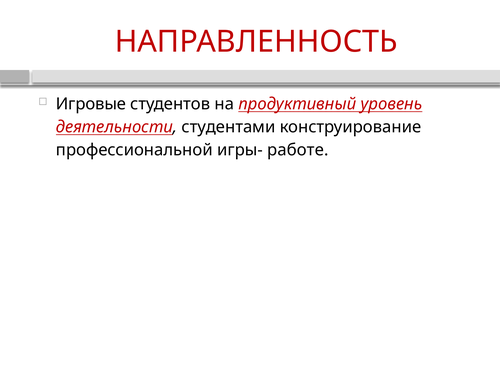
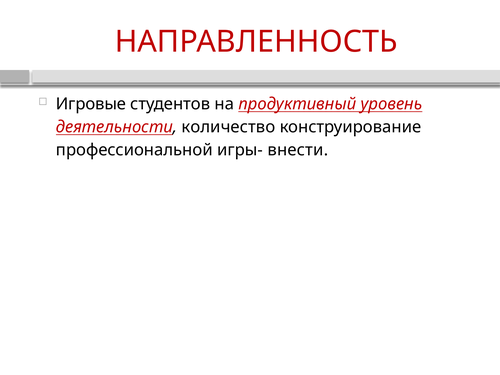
студентами: студентами -> количество (228, 127)
работе: работе -> внести (298, 150)
